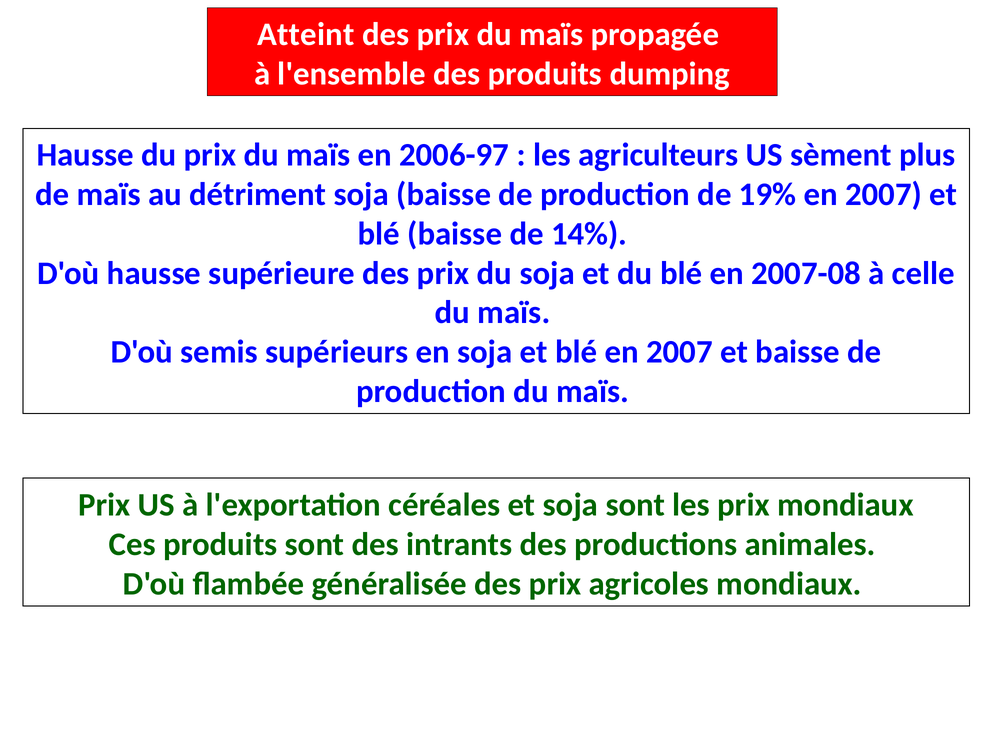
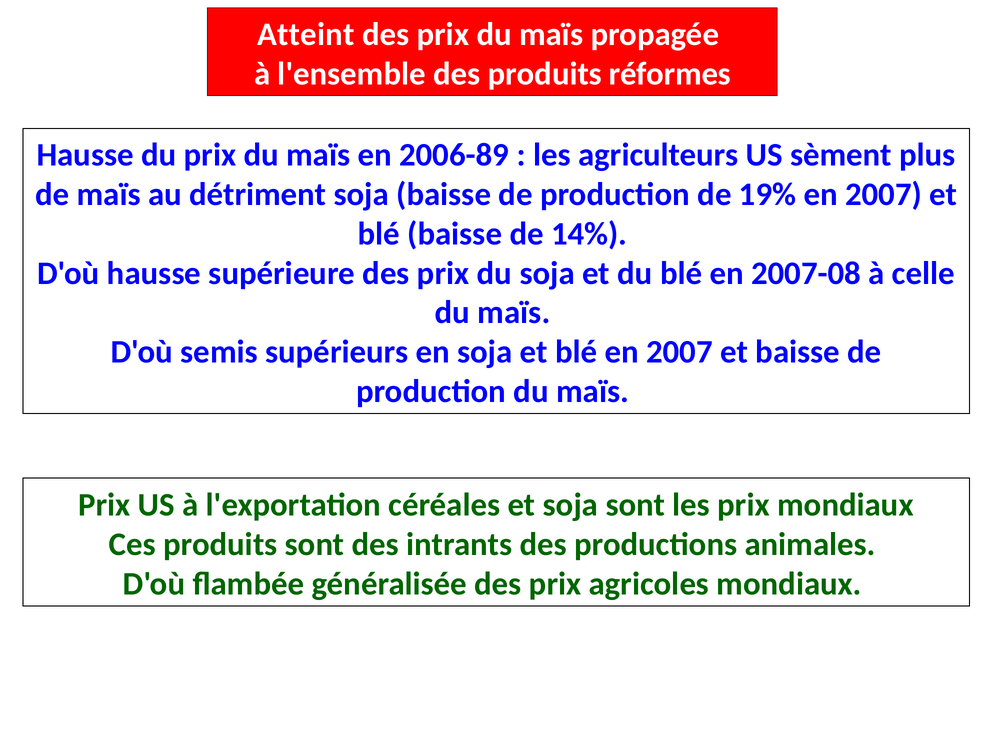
dumping: dumping -> réformes (670, 74)
2006-97: 2006-97 -> 2006-89 (454, 155)
